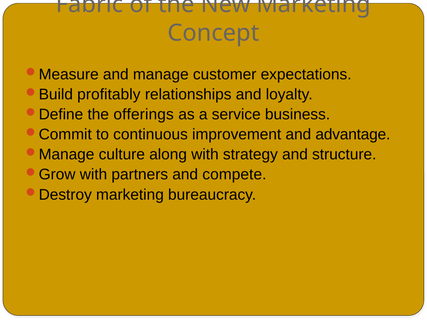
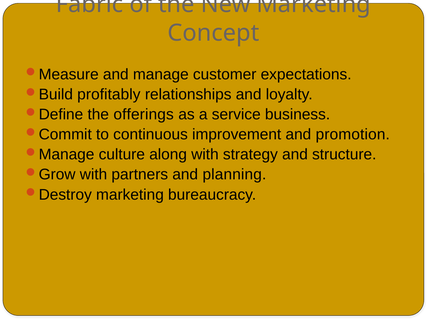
advantage: advantage -> promotion (353, 135)
compete: compete -> planning (234, 175)
